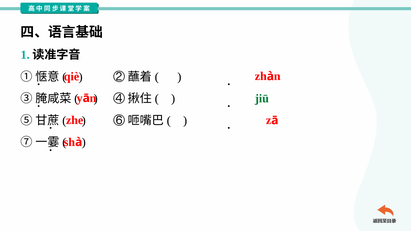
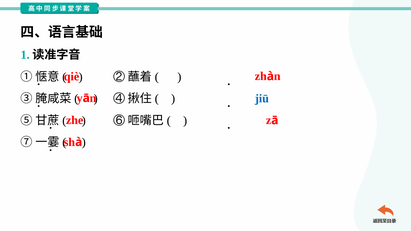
jiū colour: green -> blue (262, 99)
